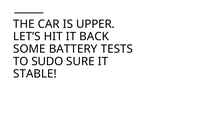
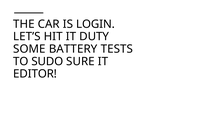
UPPER: UPPER -> LOGIN (95, 24)
BACK: BACK -> DUTY (94, 37)
STABLE: STABLE -> EDITOR (35, 74)
